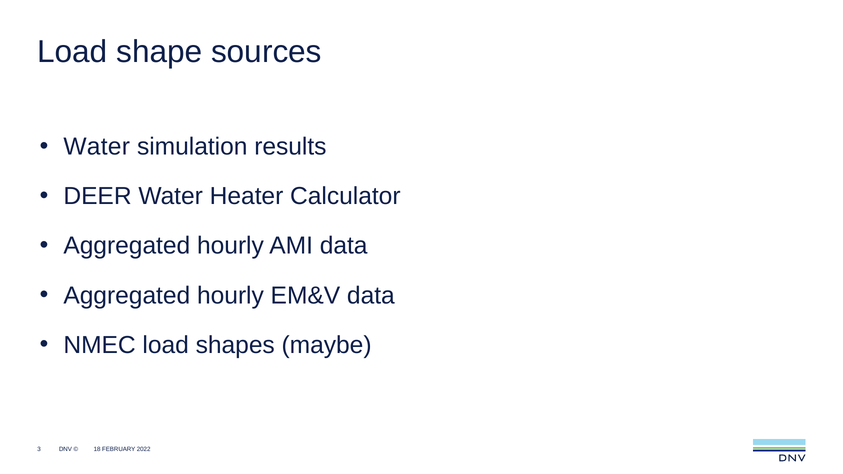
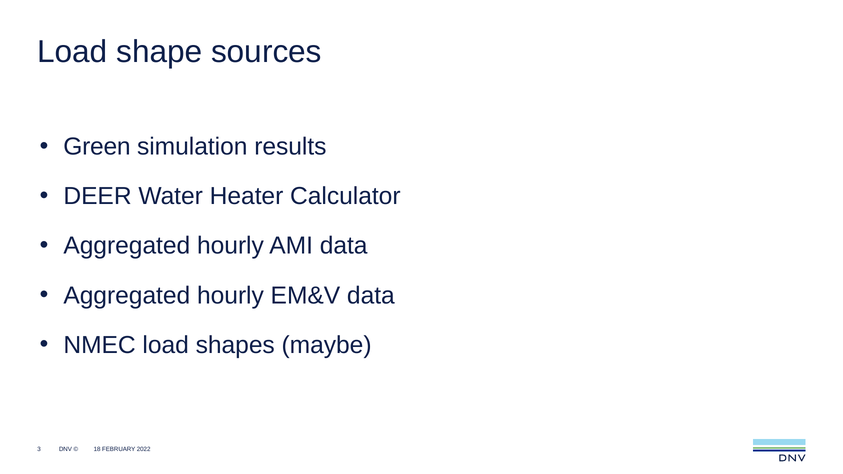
Water: Water -> Green (97, 147)
